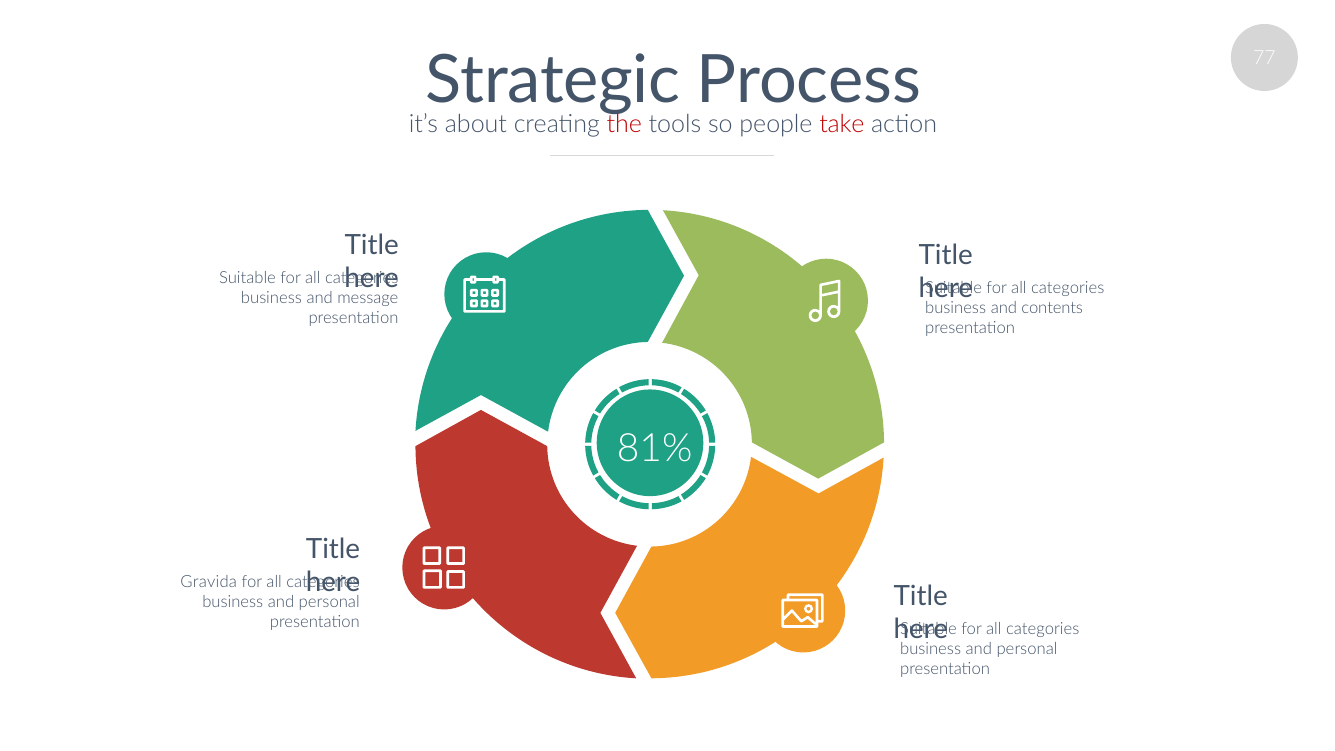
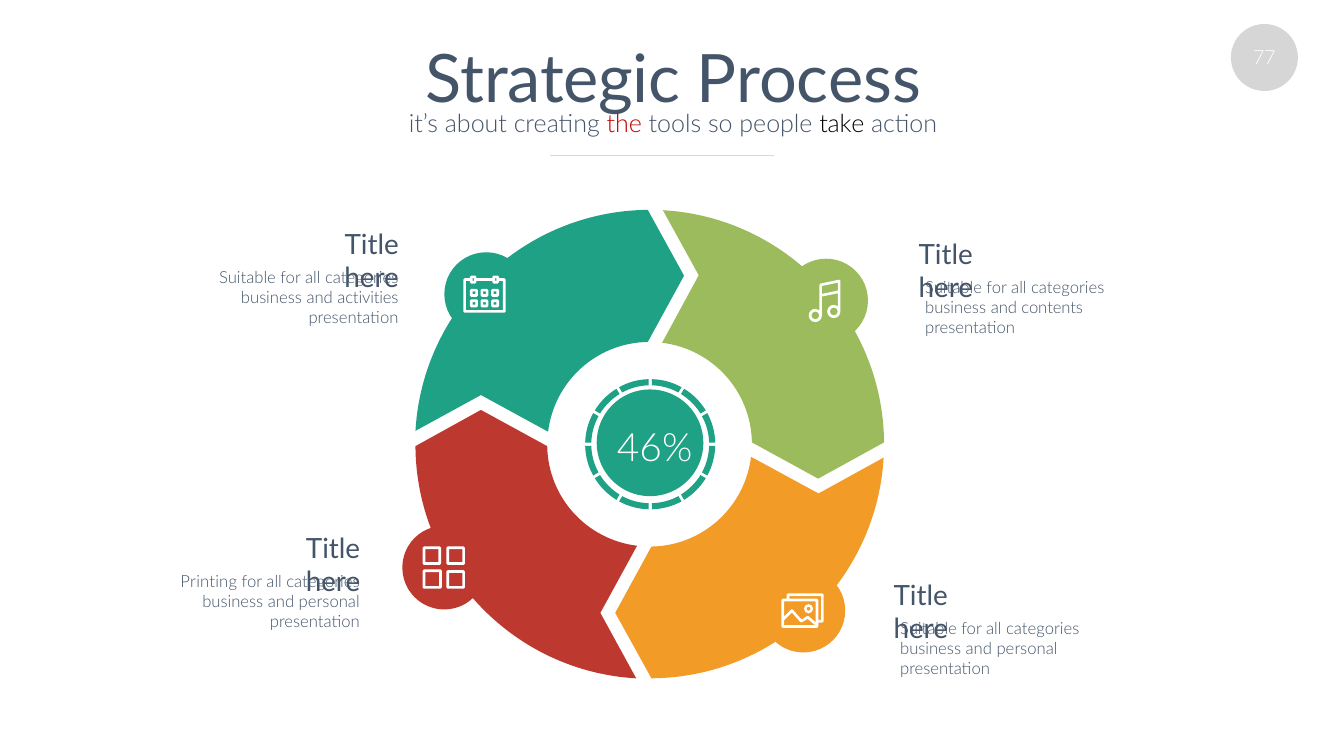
take colour: red -> black (842, 124)
message: message -> activities (368, 298)
81%: 81% -> 46% (655, 448)
Gravida: Gravida -> Printing (209, 582)
